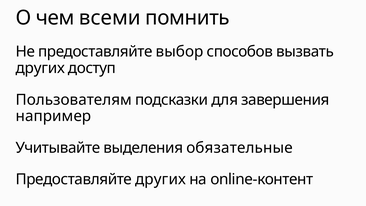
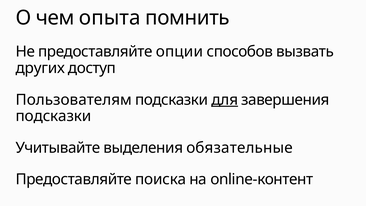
всеми: всеми -> опыта (110, 18)
выбор: выбор -> опции (179, 52)
для underline: none -> present (225, 100)
например: например -> подсказки (54, 116)
Предоставляйте других: других -> поиска (161, 179)
